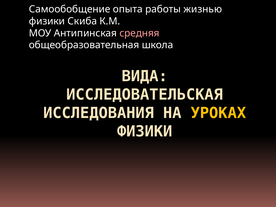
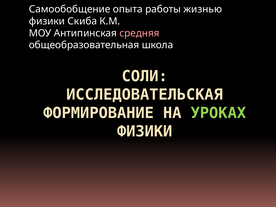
ВИДА: ВИДА -> СОЛИ (145, 76)
ИССЛЕДОВАНИЯ: ИССЛЕДОВАНИЯ -> ФОРМИРОВАНИЕ (99, 113)
УРОКАХ colour: yellow -> light green (218, 113)
